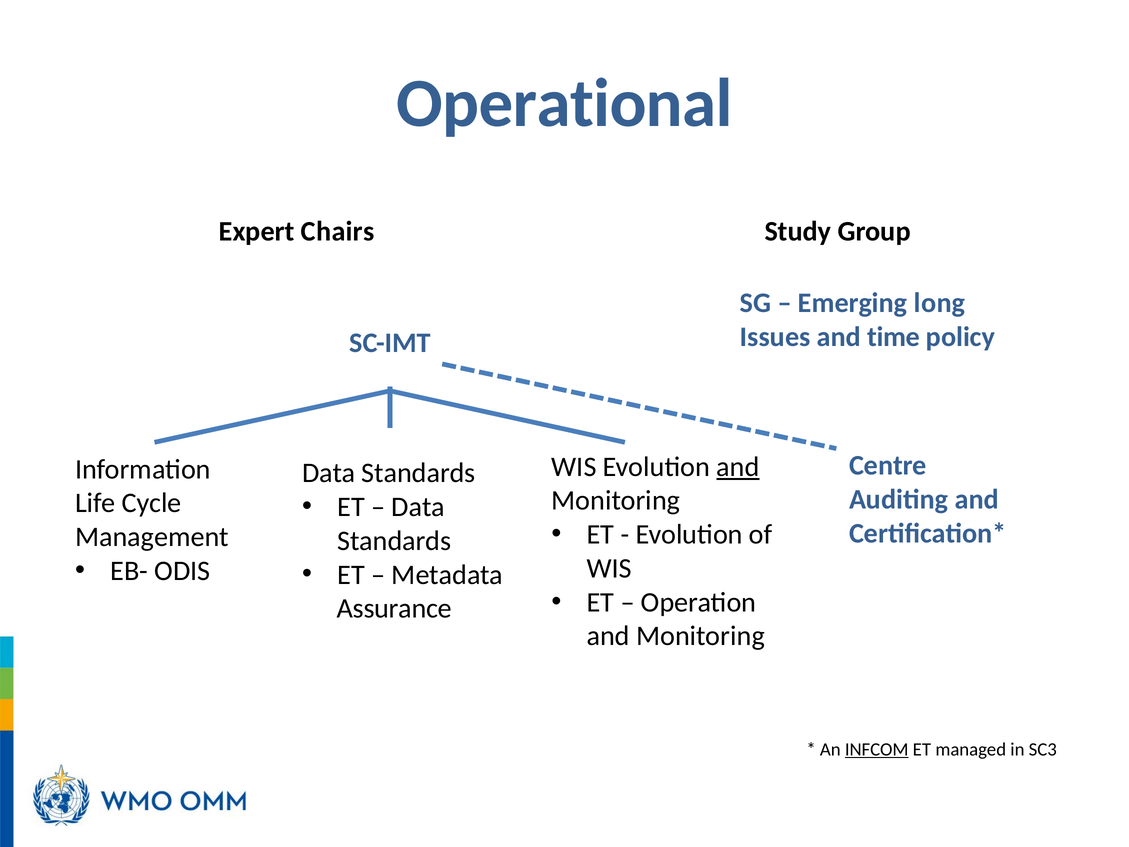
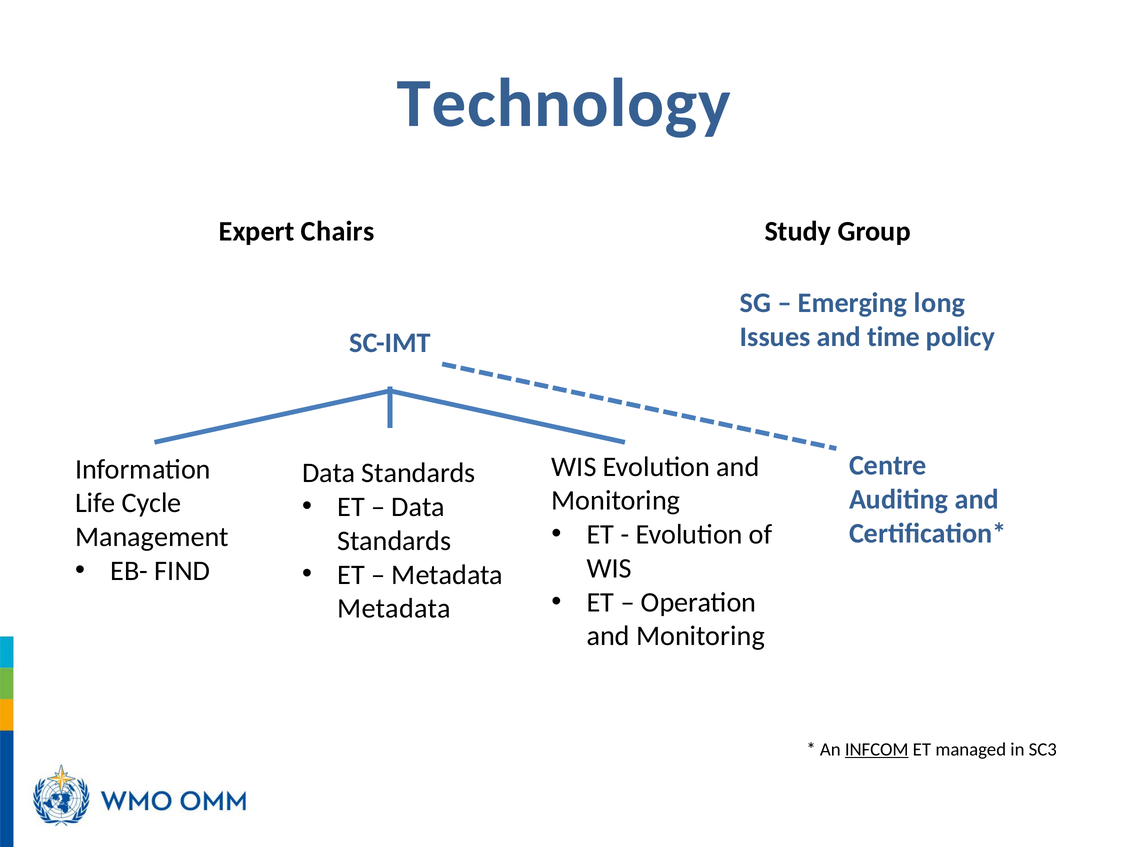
Operational: Operational -> Technology (564, 104)
and underline: present -> none (738, 467)
ODIS: ODIS -> FIND (182, 571)
Assurance: Assurance -> Metadata (394, 608)
